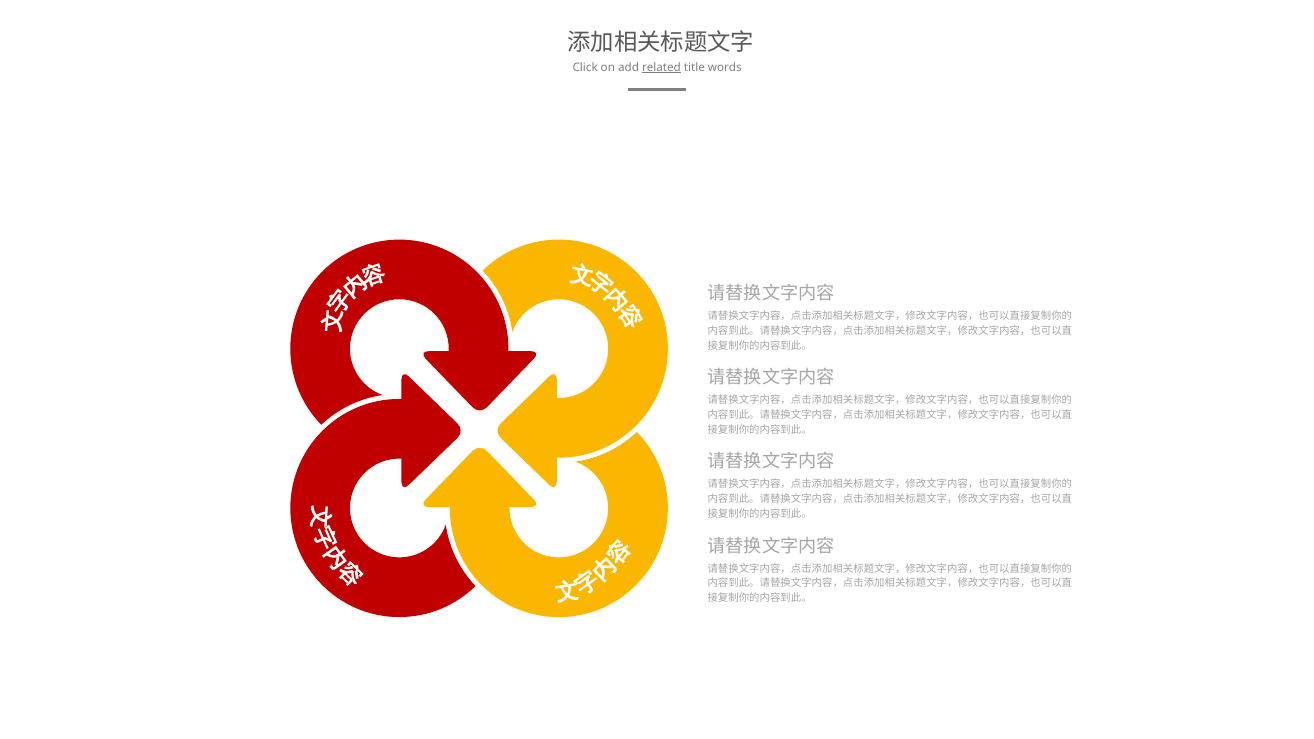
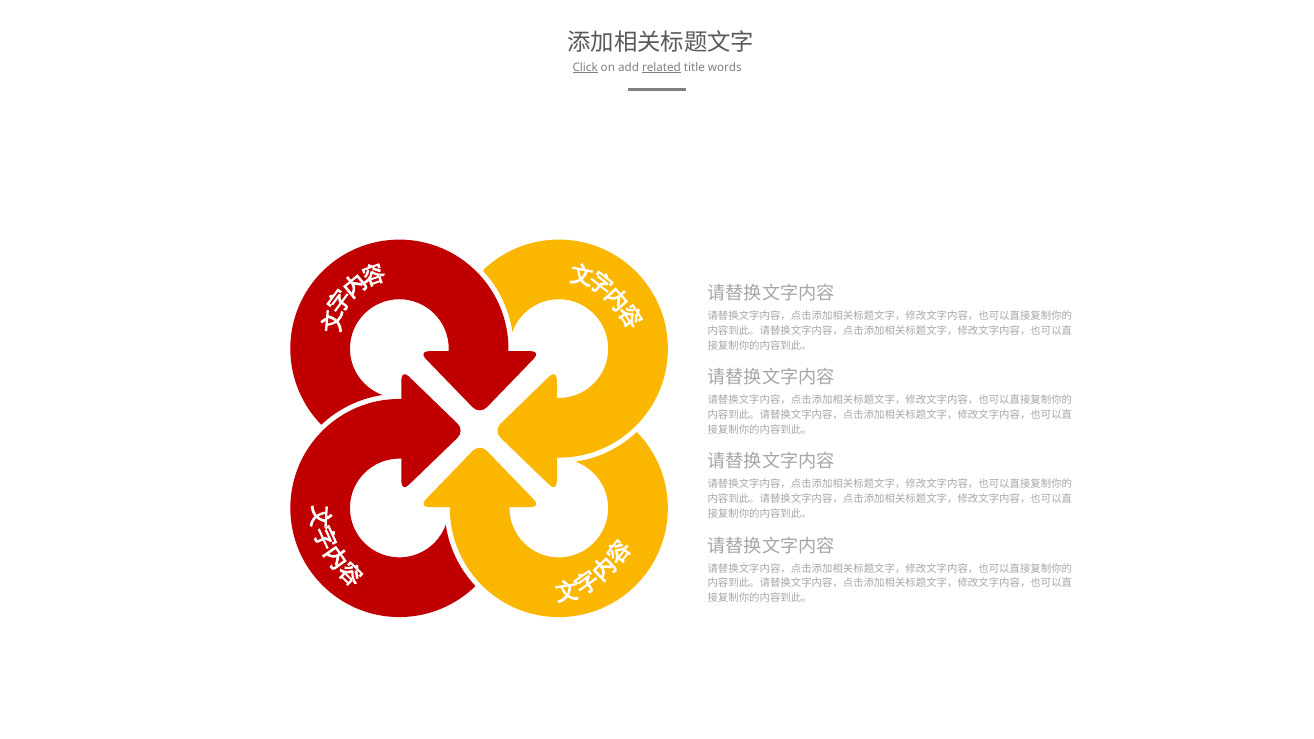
Click underline: none -> present (585, 67)
